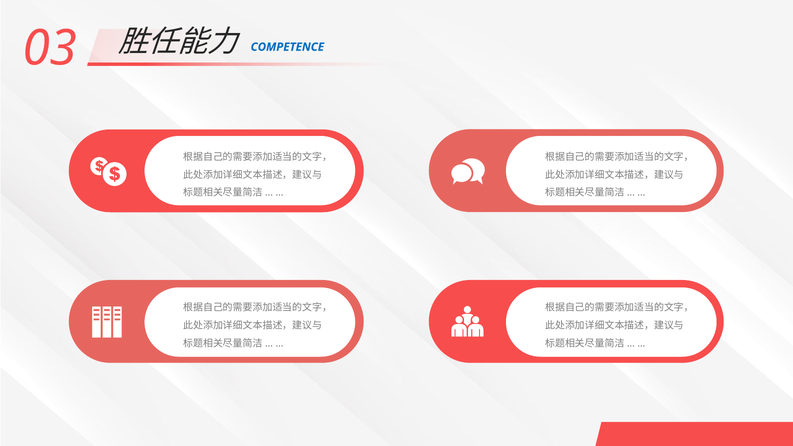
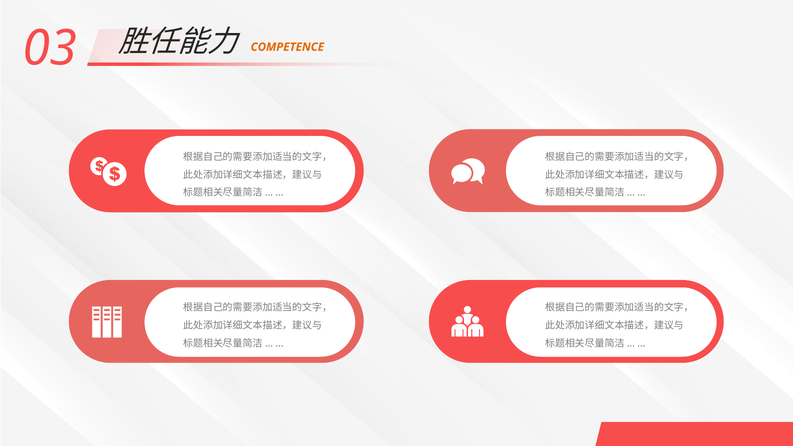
COMPETENCE colour: blue -> orange (287, 47)
